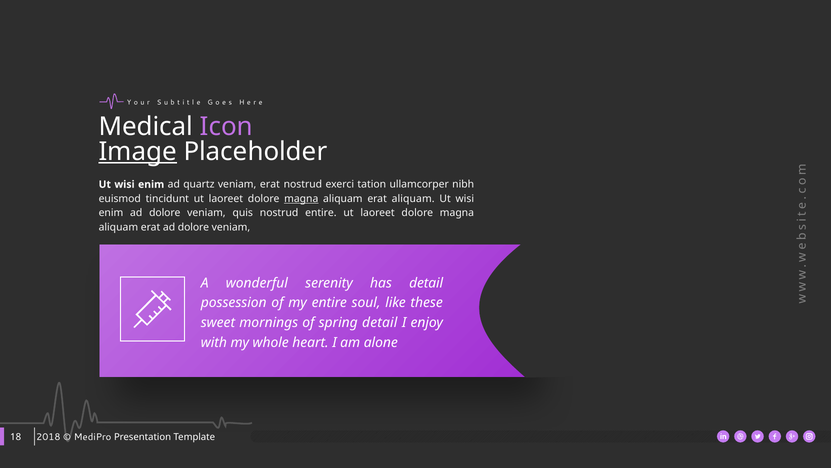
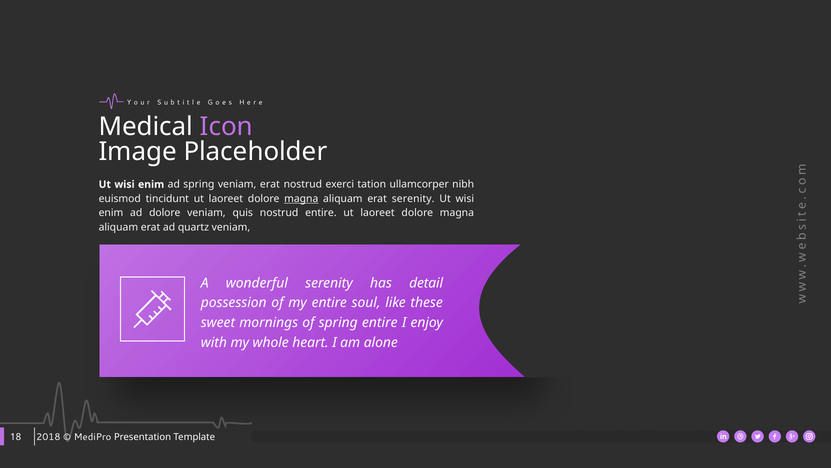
Image underline: present -> none (138, 152)
ad quartz: quartz -> spring (199, 184)
erat aliquam: aliquam -> serenity (413, 198)
erat ad dolore: dolore -> quartz (193, 227)
spring detail: detail -> entire (380, 322)
